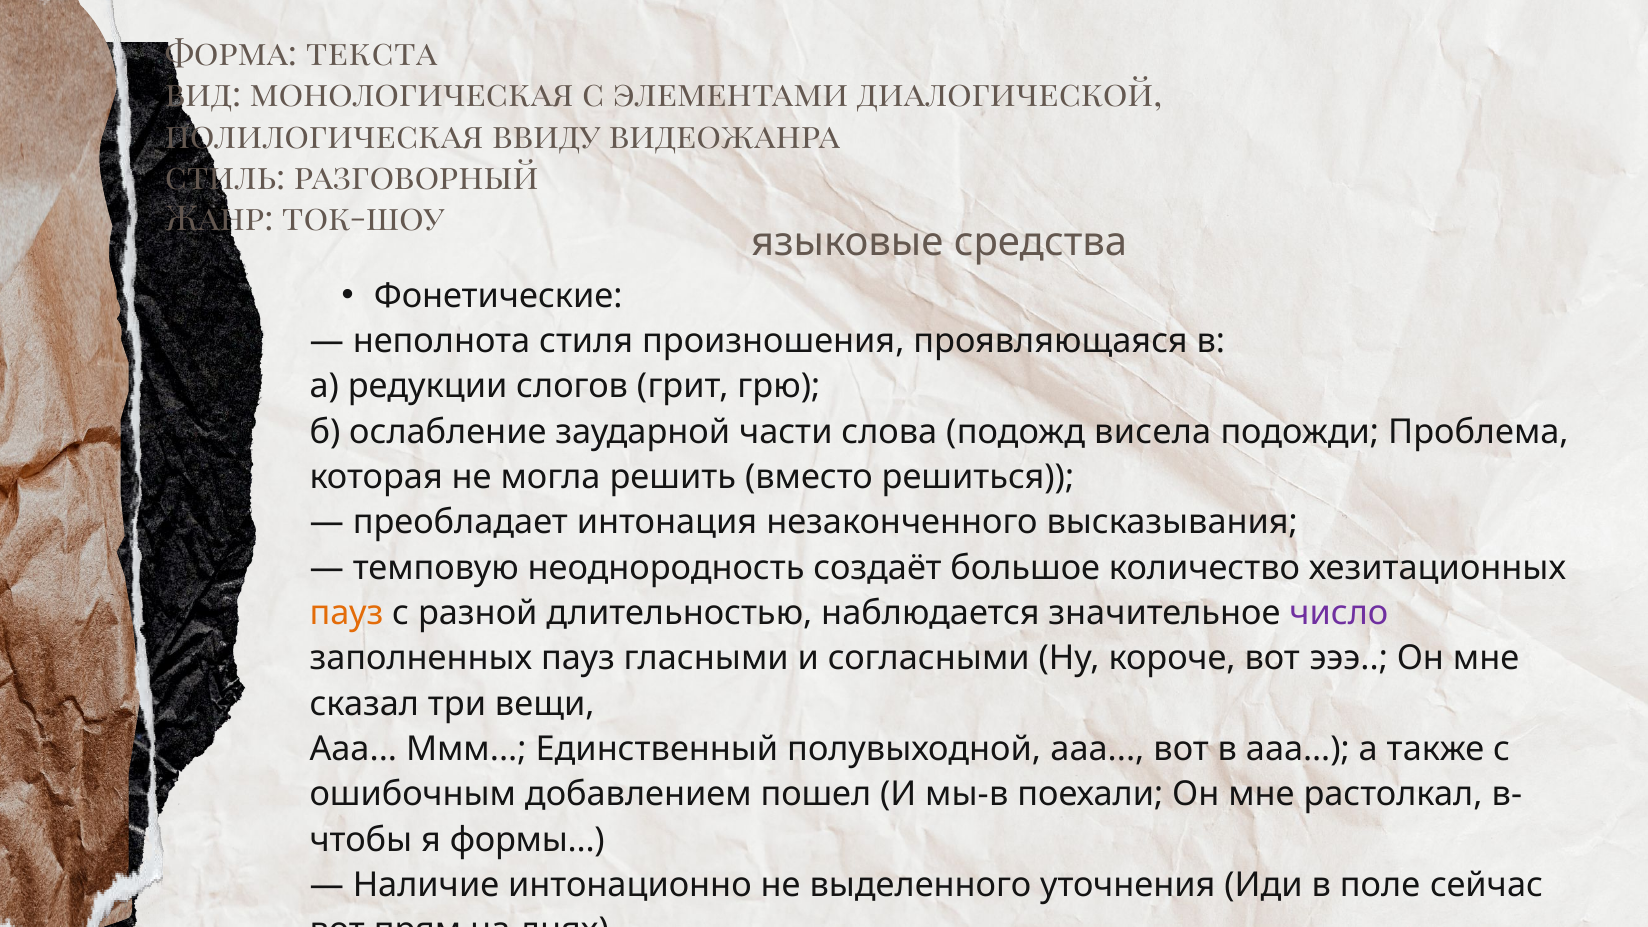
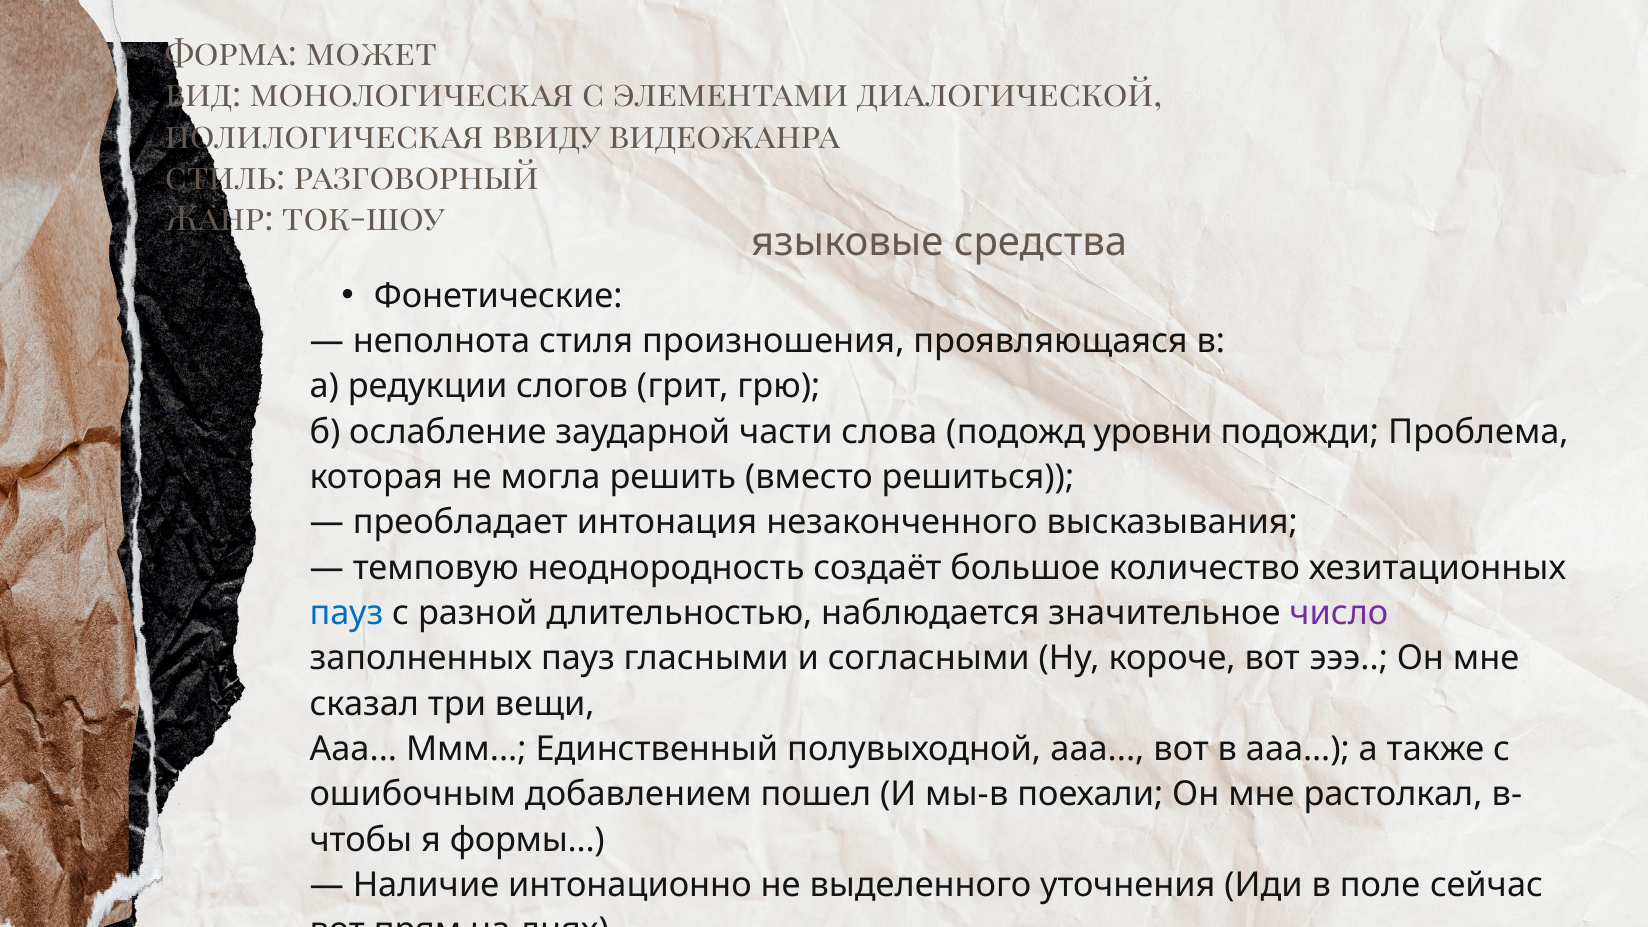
текста: текста -> может (371, 54)
висела: висела -> уровни (1153, 432)
пауз colour: orange -> blue (346, 613)
